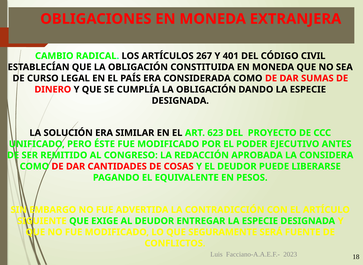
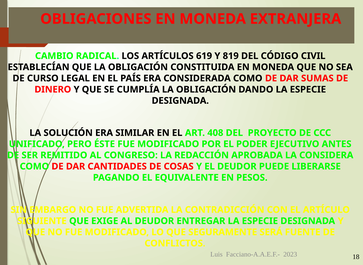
267: 267 -> 619 (204, 56)
401: 401 -> 819 (231, 56)
623: 623 -> 408 (215, 133)
